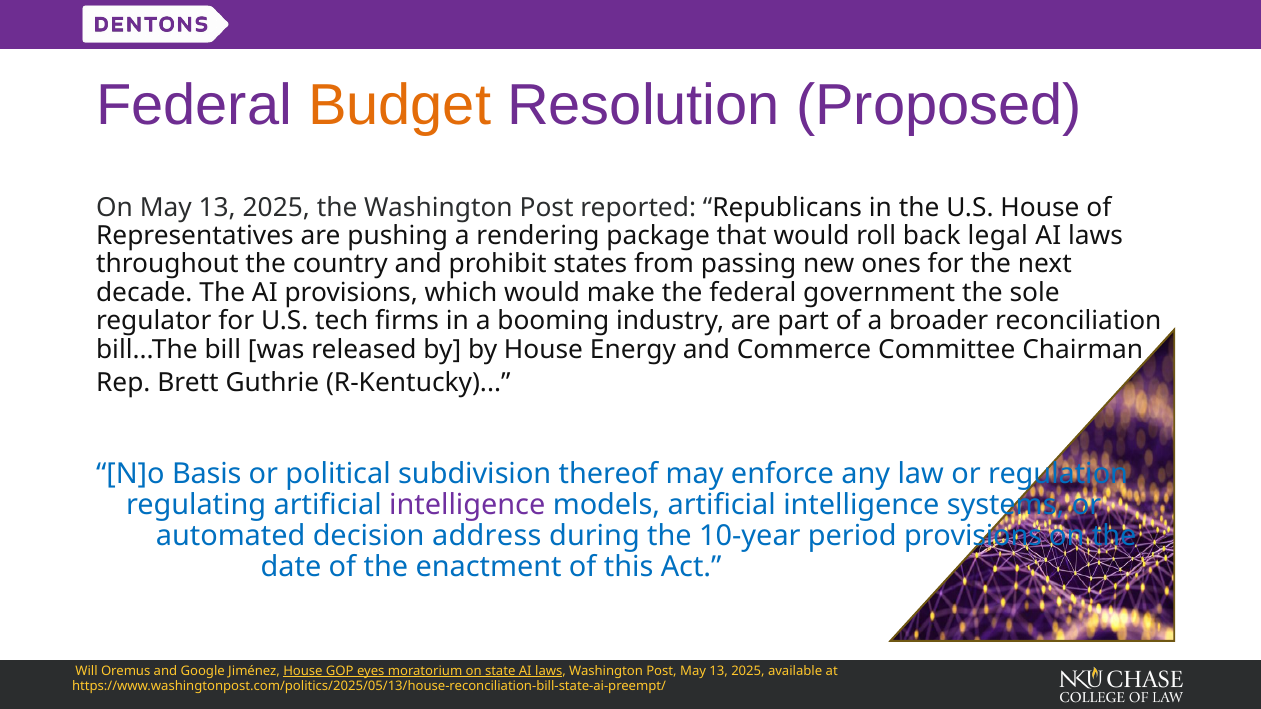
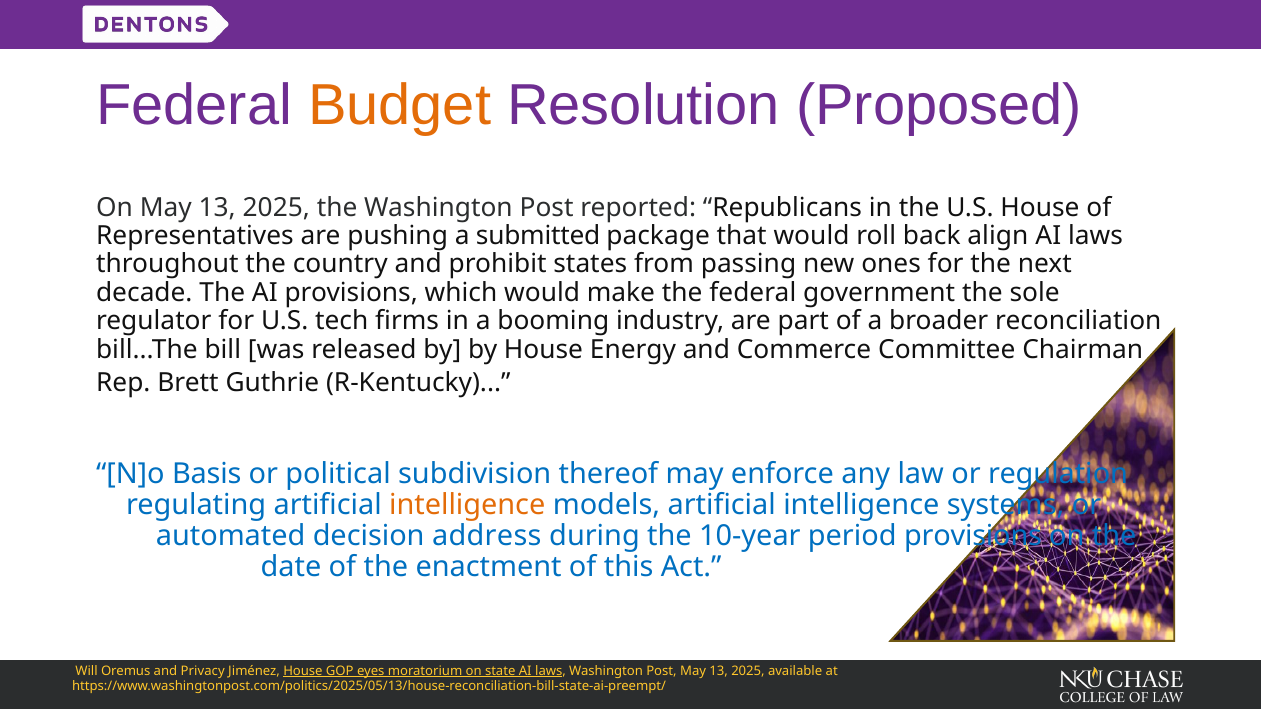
rendering: rendering -> submitted (538, 236)
legal: legal -> align (998, 236)
intelligence colour: purple -> orange (467, 505)
Google: Google -> Privacy (203, 671)
